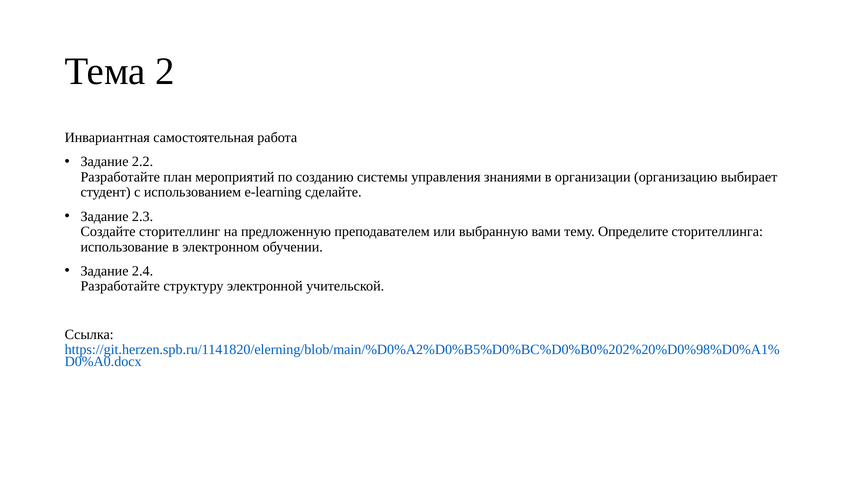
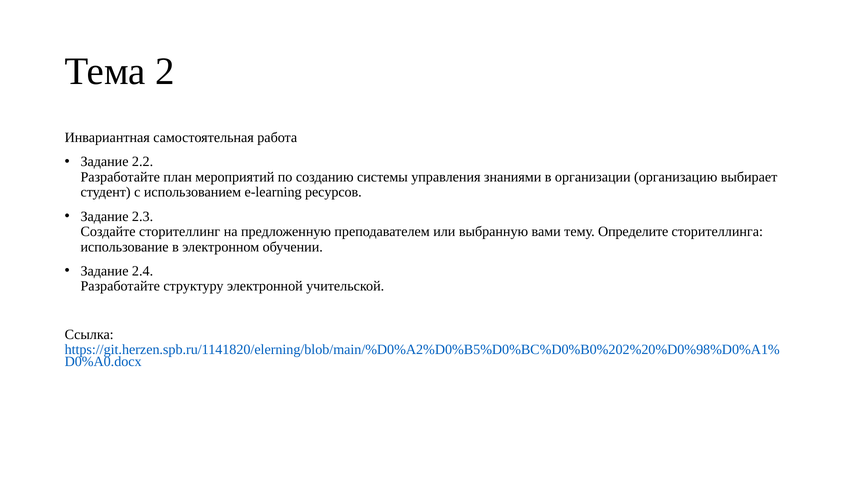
сделайте: сделайте -> ресурсов (333, 192)
